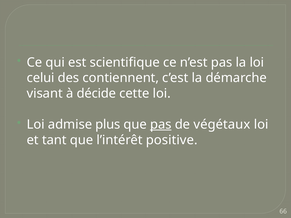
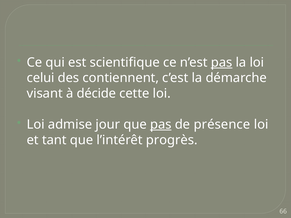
pas underline: none -> present (222, 62)
plus: plus -> jour (108, 125)
végétaux: végétaux -> présence (222, 125)
positive: positive -> progrès (172, 140)
